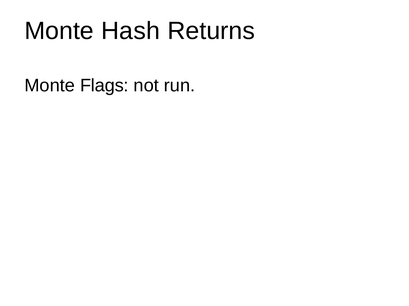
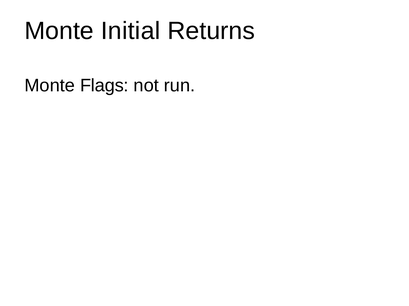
Hash: Hash -> Initial (131, 31)
